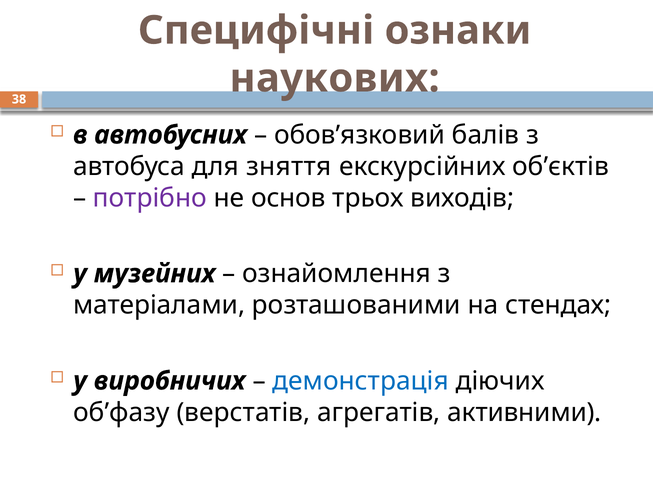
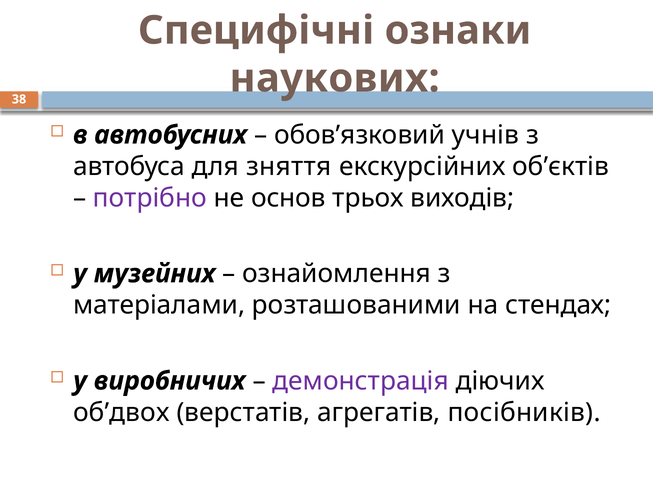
балів: балів -> учнів (486, 135)
демонстрація colour: blue -> purple (361, 382)
об’фазу: об’фазу -> об’двох (121, 413)
активними: активними -> посібників (524, 413)
